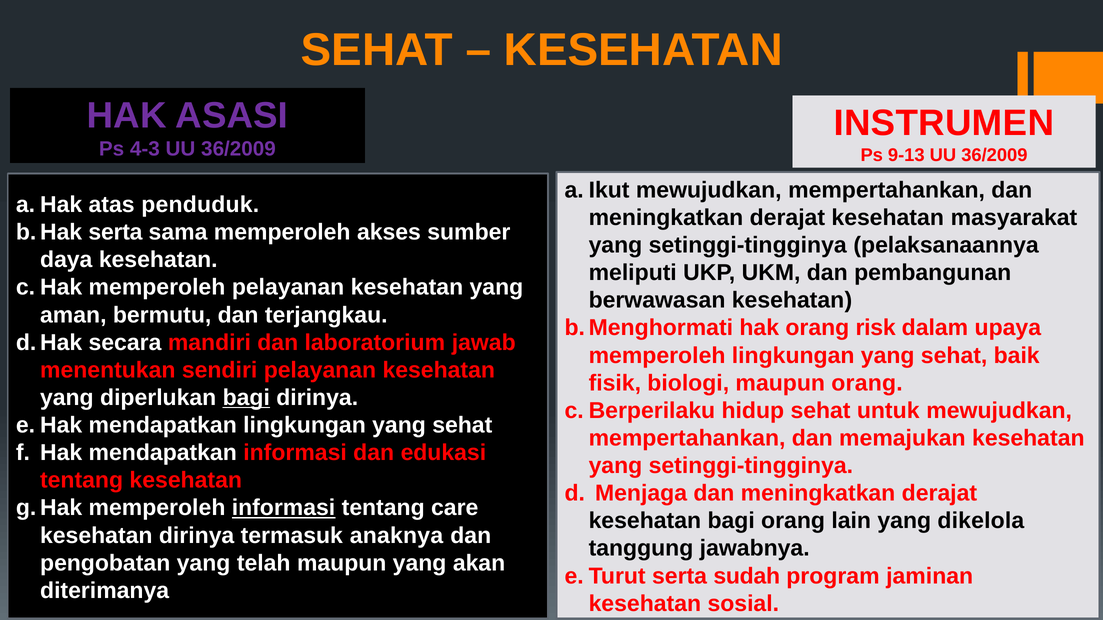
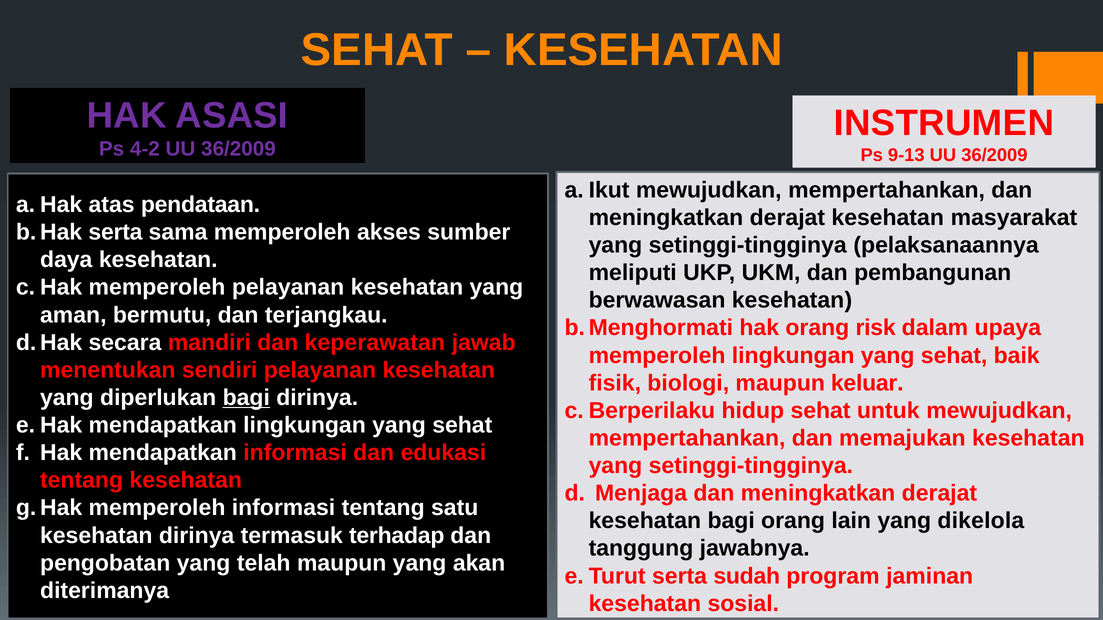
4-3: 4-3 -> 4-2 (145, 149)
penduduk: penduduk -> pendataan (200, 205)
laboratorium: laboratorium -> keperawatan (375, 343)
maupun orang: orang -> keluar (867, 383)
informasi underline: present -> none (283, 508)
care: care -> satu (455, 508)
anaknya: anaknya -> terhadap (397, 536)
